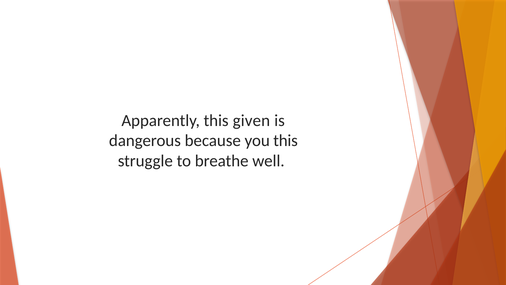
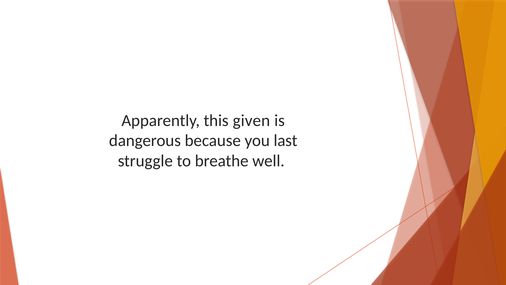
you this: this -> last (286, 141)
